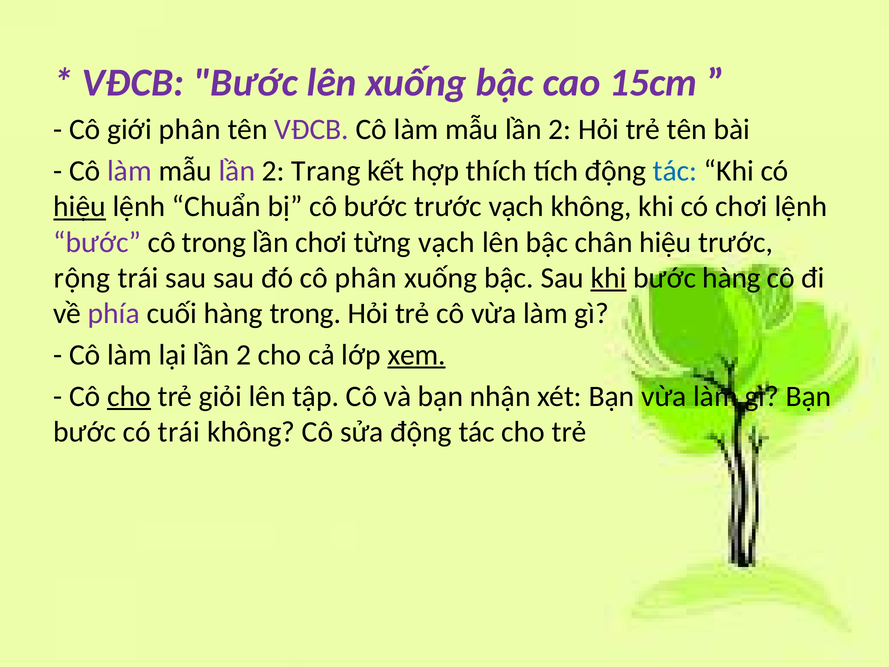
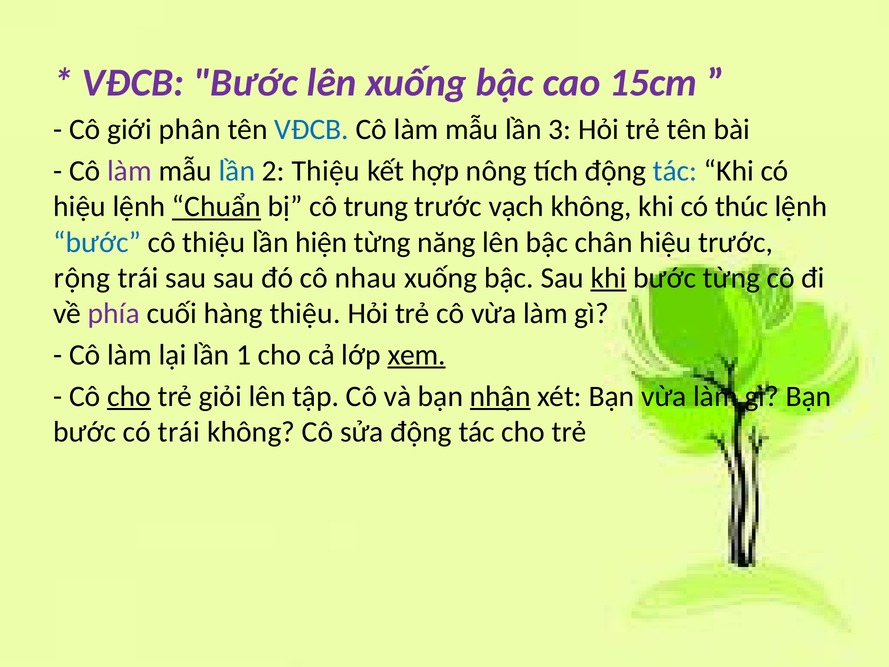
VĐCB colour: purple -> blue (312, 130)
2: 2 -> 3 (560, 130)
lần colour: purple -> blue (237, 171)
2 Trang: Trang -> Thiệu (326, 171)
thích: thích -> nông (496, 171)
hiệu underline: present -> none (80, 207)
Chuẩn underline: none -> present (216, 207)
cô bước: bước -> trung (376, 207)
có chơi: chơi -> thúc (742, 207)
bước colour: purple -> blue (97, 242)
cô trong: trong -> thiệu (214, 242)
lần chơi: chơi -> hiện (321, 242)
từng vạch: vạch -> năng (447, 242)
cô phân: phân -> nhau (366, 278)
bước hàng: hàng -> từng (731, 278)
hàng trong: trong -> thiệu (305, 313)
lại lần 2: 2 -> 1 (244, 355)
nhận underline: none -> present (500, 396)
